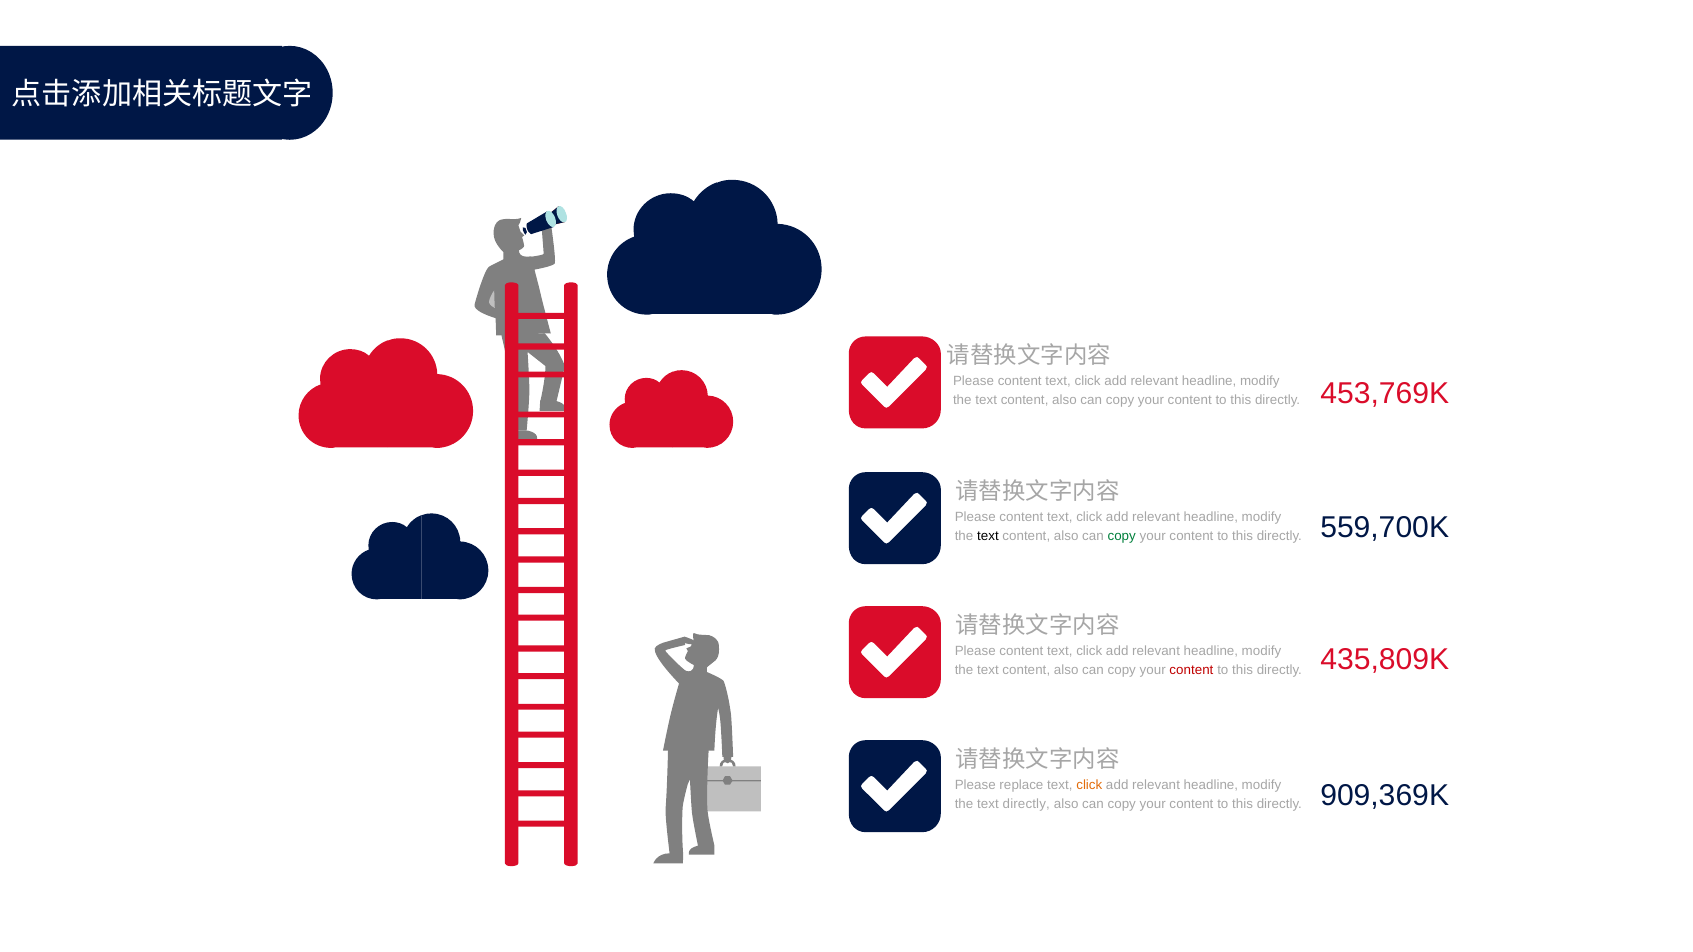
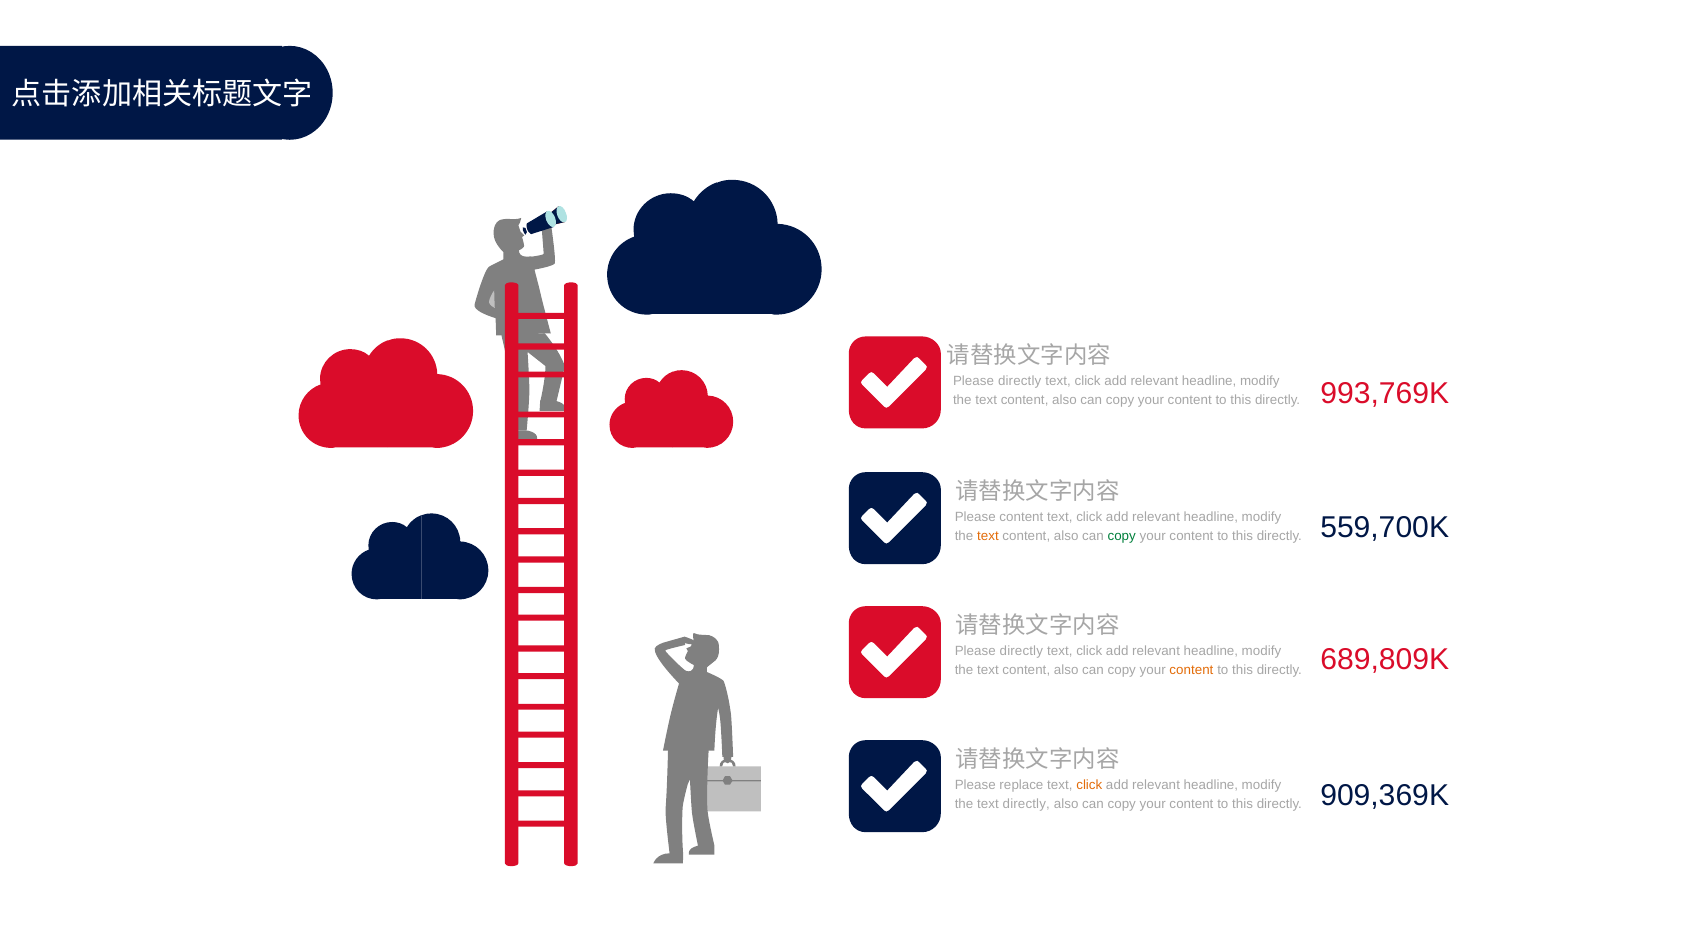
content: content -> directly (1020, 381)
453,769K: 453,769K -> 993,769K (1385, 394)
text colour: black -> orange (988, 536)
content: content -> directly (1021, 651)
435,809K: 435,809K -> 689,809K (1385, 660)
content colour: red -> orange (1191, 670)
